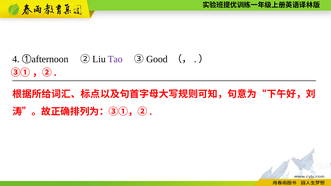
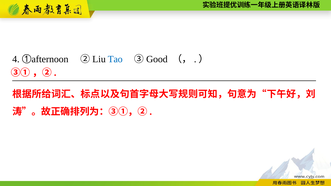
Tao colour: purple -> blue (115, 59)
